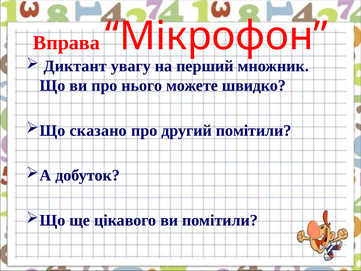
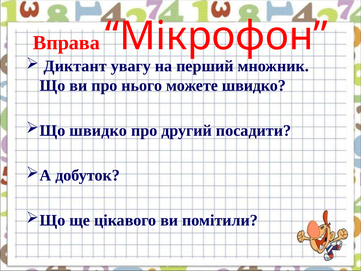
Що сказано: сказано -> швидко (98, 130)
другий помітили: помітили -> посадити (254, 130)
